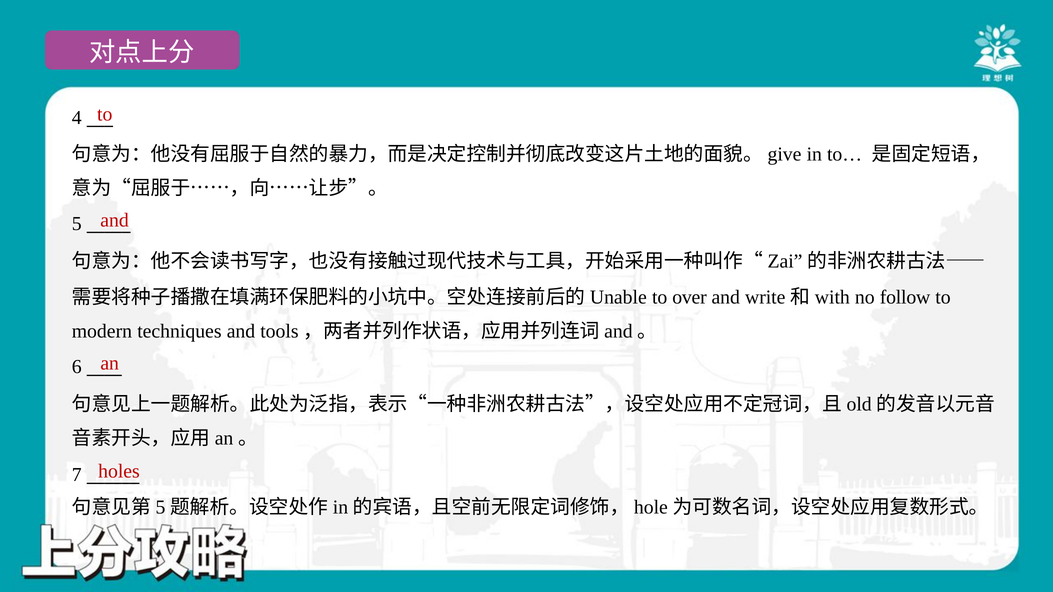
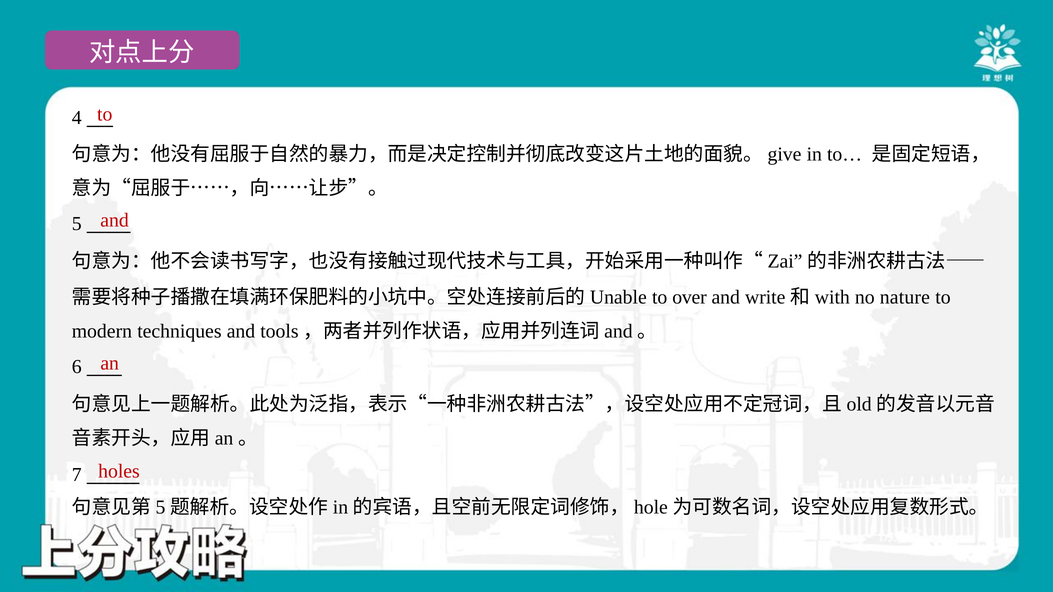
follow: follow -> nature (905, 297)
